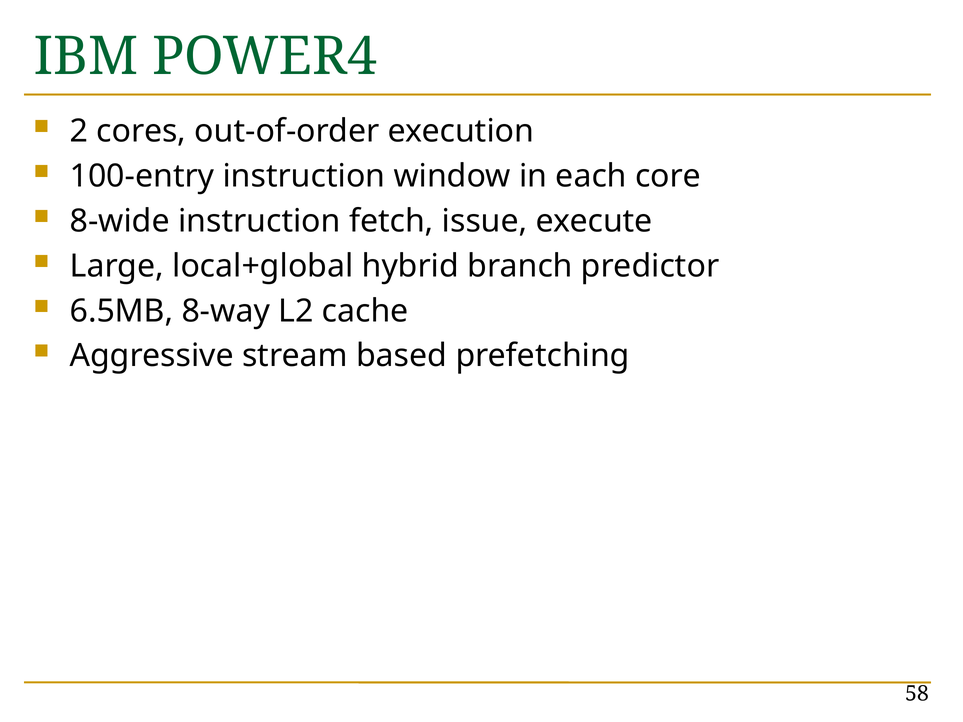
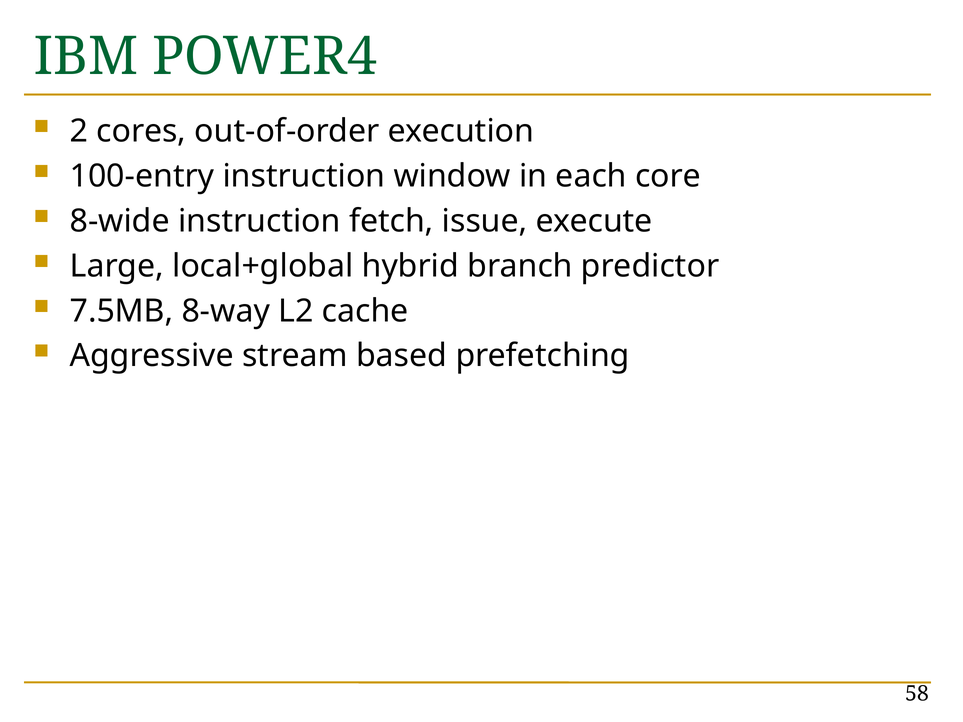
6.5MB: 6.5MB -> 7.5MB (122, 311)
